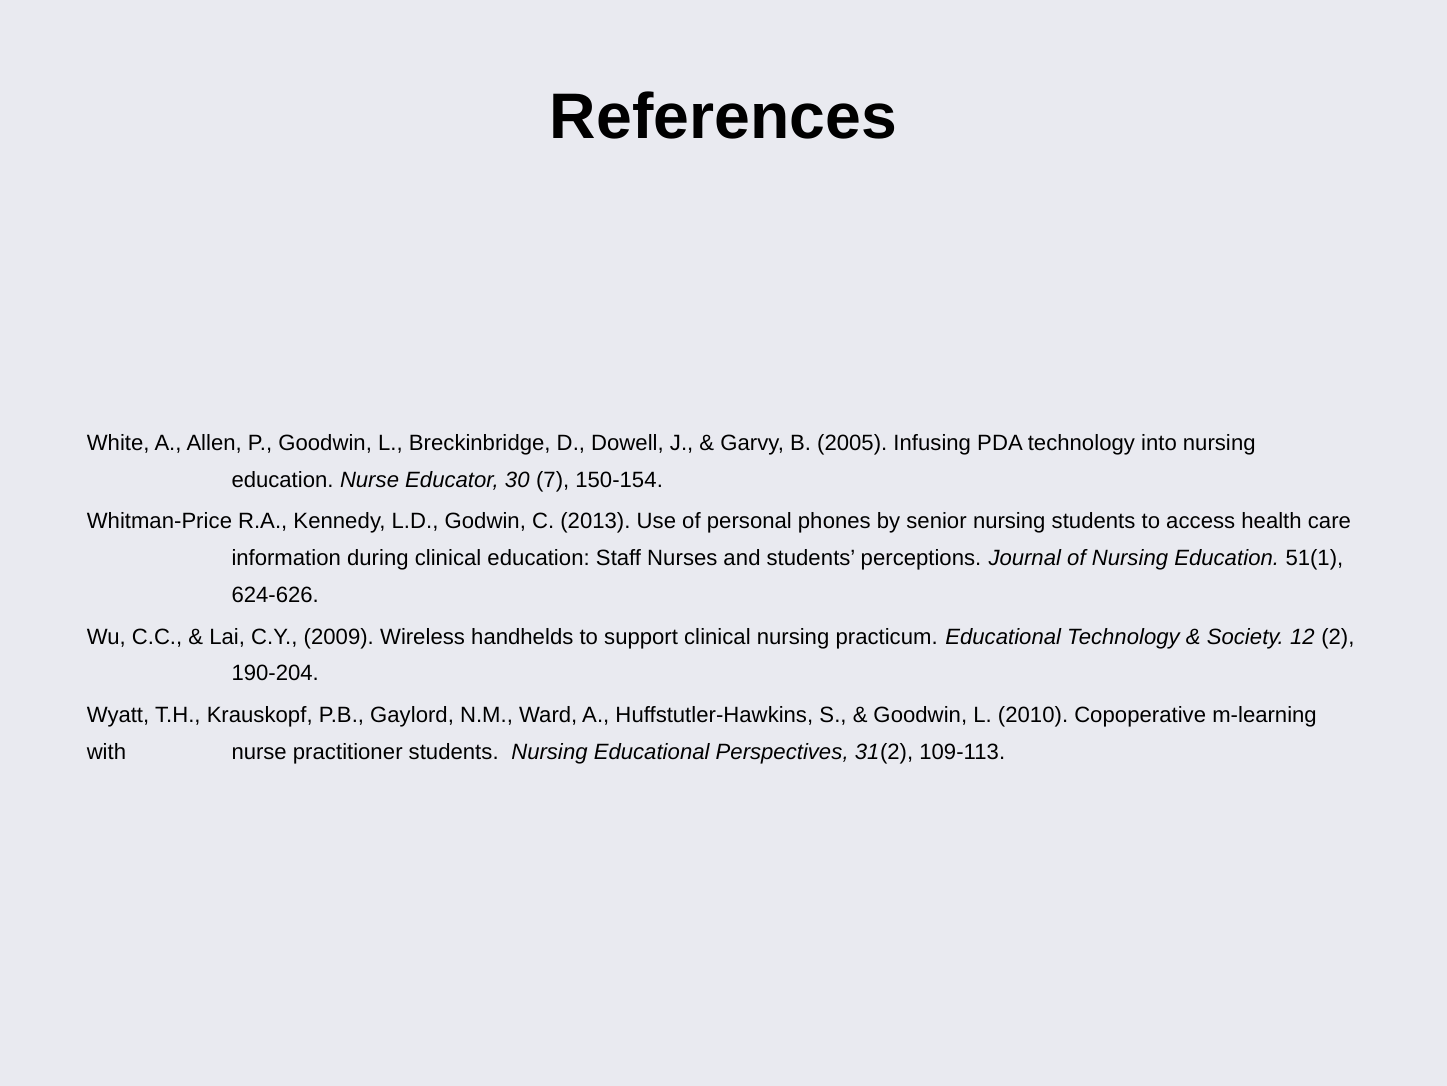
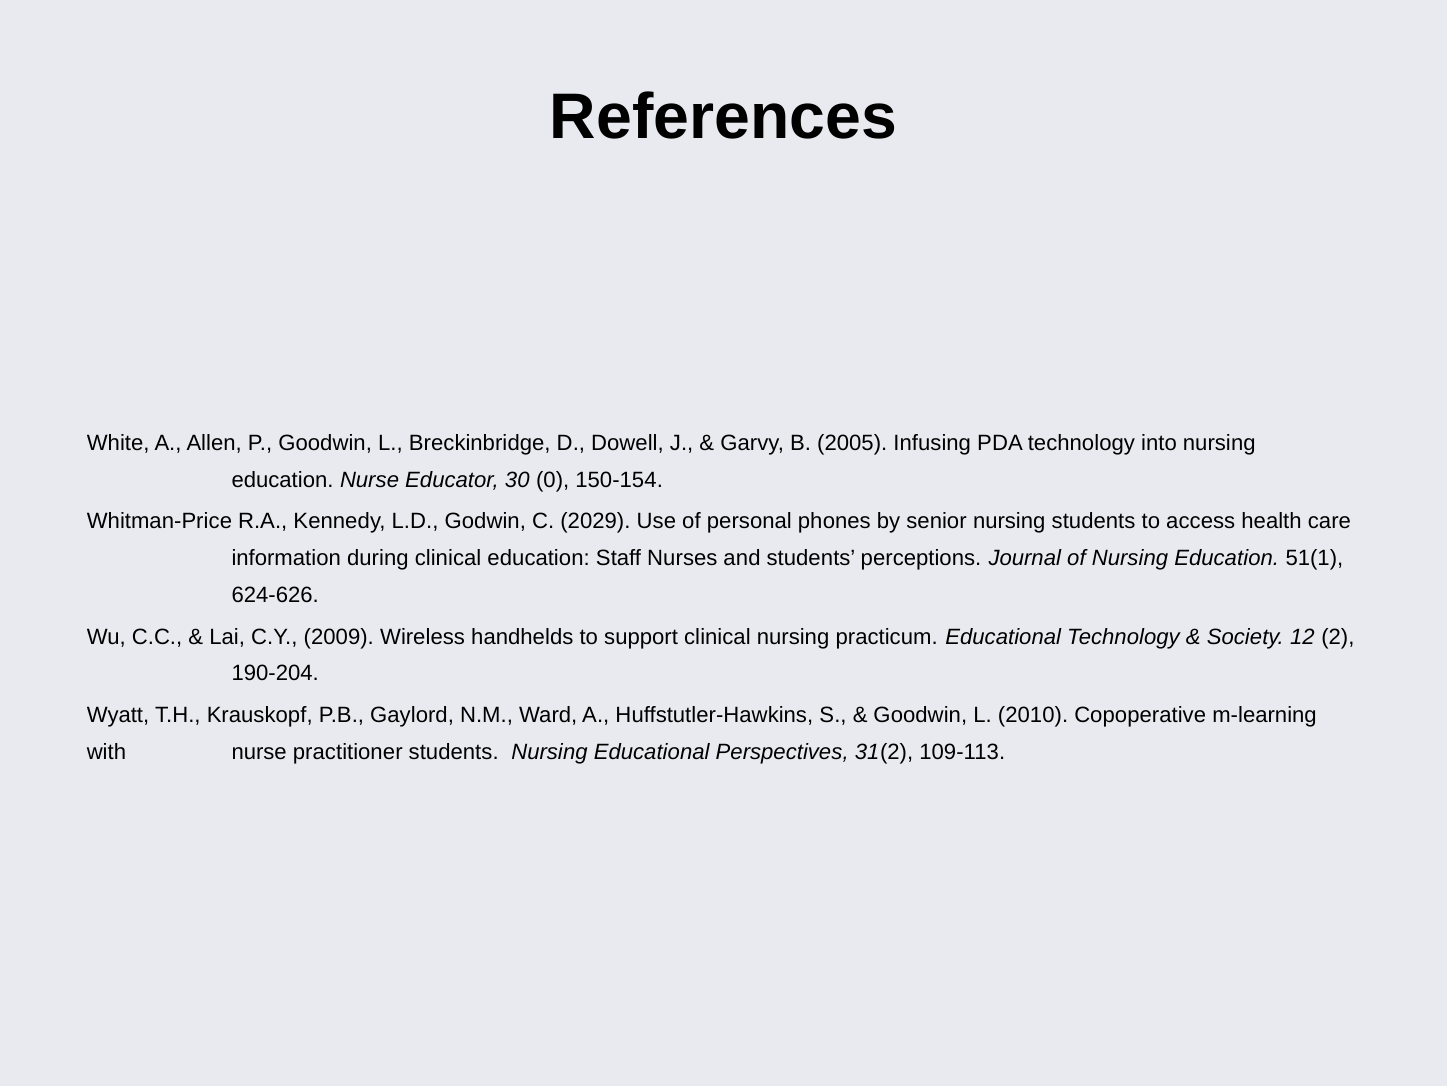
7: 7 -> 0 (553, 480)
2013: 2013 -> 2029 (595, 521)
